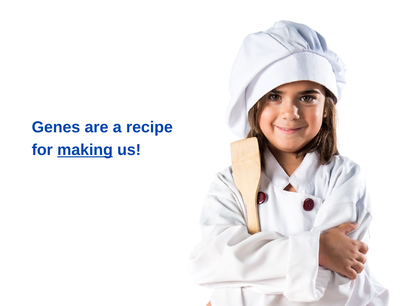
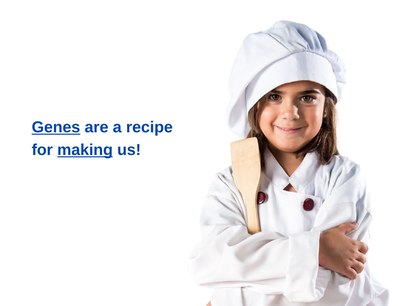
Genes underline: none -> present (56, 128)
